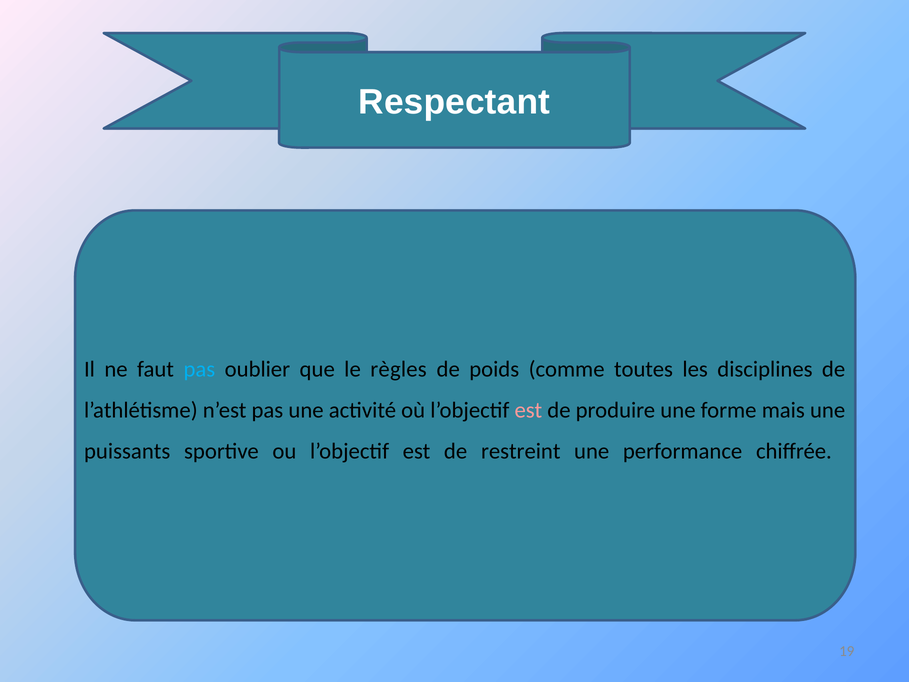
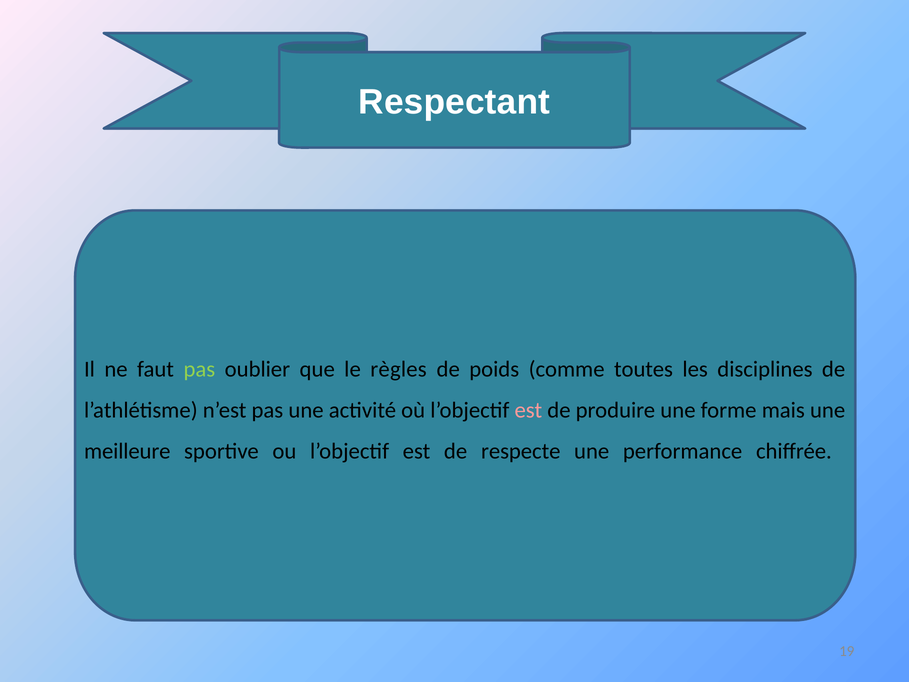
pas colour: light blue -> light green (199, 369)
puissants: puissants -> meilleure (127, 451)
restreint: restreint -> respecte (521, 451)
